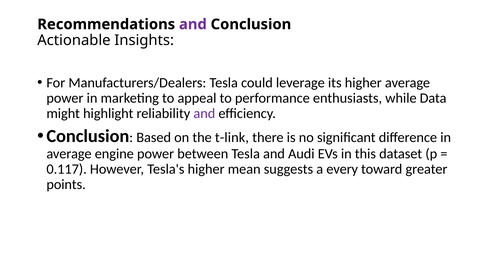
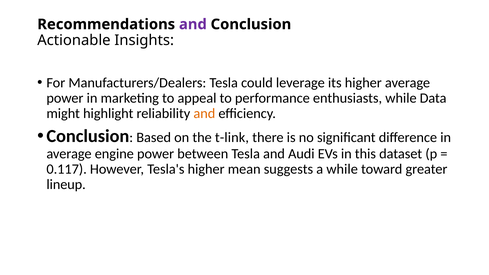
and colour: purple -> orange (204, 113)
a every: every -> while (342, 169)
points: points -> lineup (66, 185)
